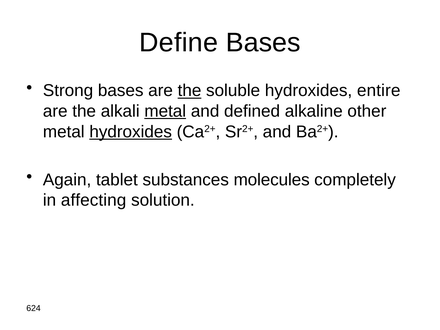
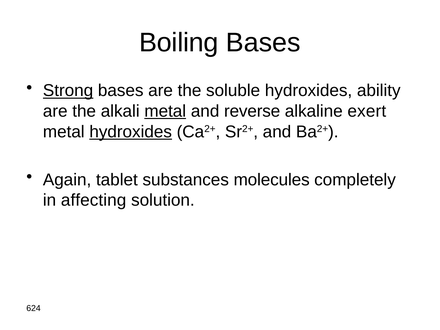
Define: Define -> Boiling (179, 43)
Strong underline: none -> present (68, 91)
the underline: present -> none (189, 91)
entire: entire -> ability (379, 91)
defined: defined -> reverse (252, 111)
other: other -> exert (367, 111)
